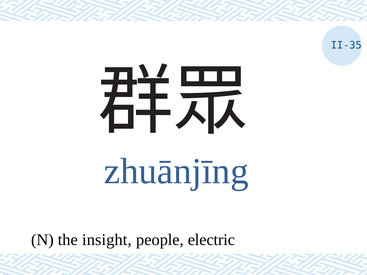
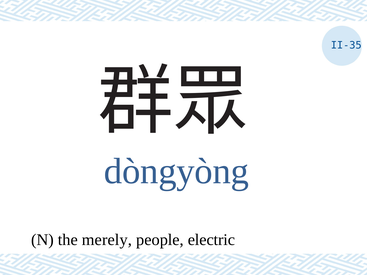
zhuānjīng: zhuānjīng -> dòngyòng (176, 171)
insight: insight -> merely (107, 240)
